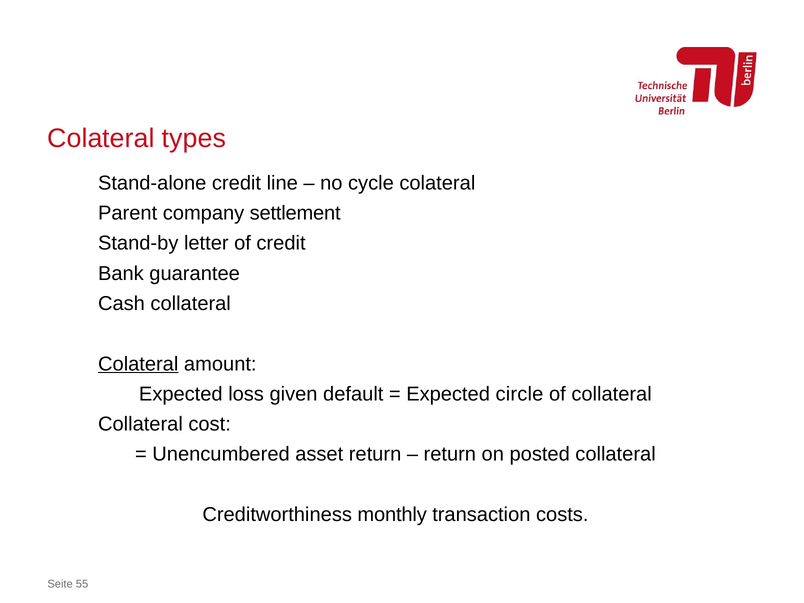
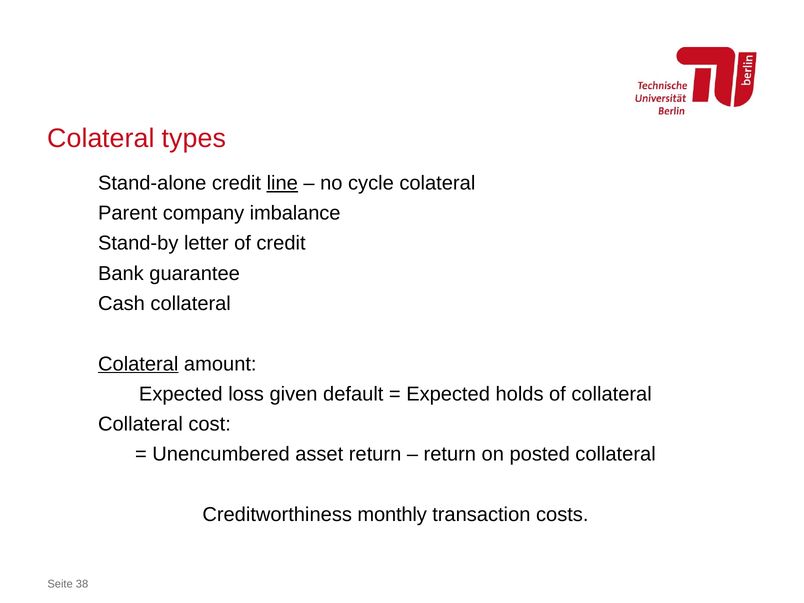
line underline: none -> present (282, 183)
settlement: settlement -> imbalance (295, 213)
circle: circle -> holds (520, 394)
55: 55 -> 38 (82, 584)
